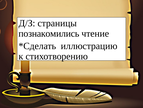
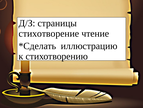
познакомились: познакомились -> стихотворение (49, 33)
